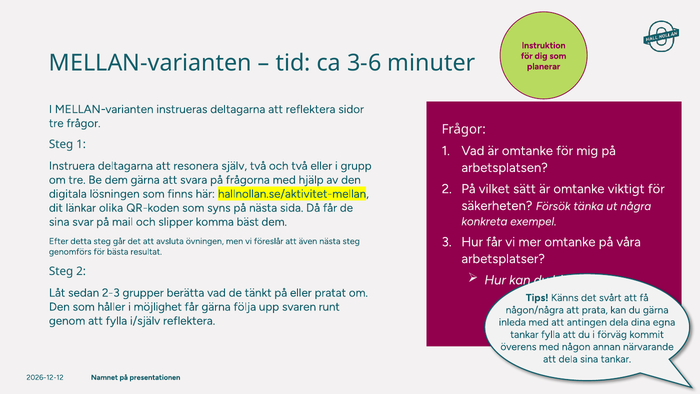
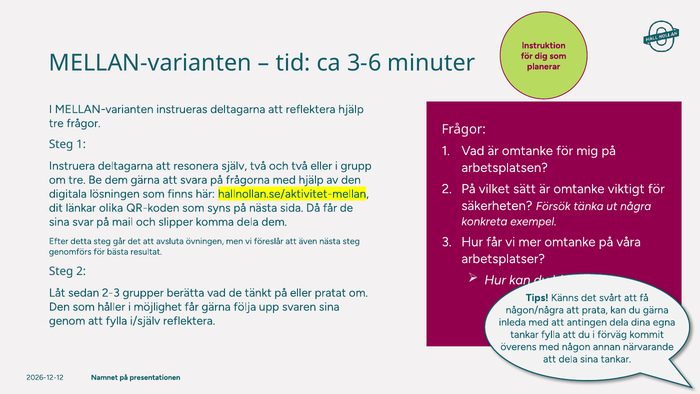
reflektera sidor: sidor -> hjälp (351, 109)
komma bäst: bäst -> dela (248, 222)
svaren runt: runt -> sina (329, 307)
